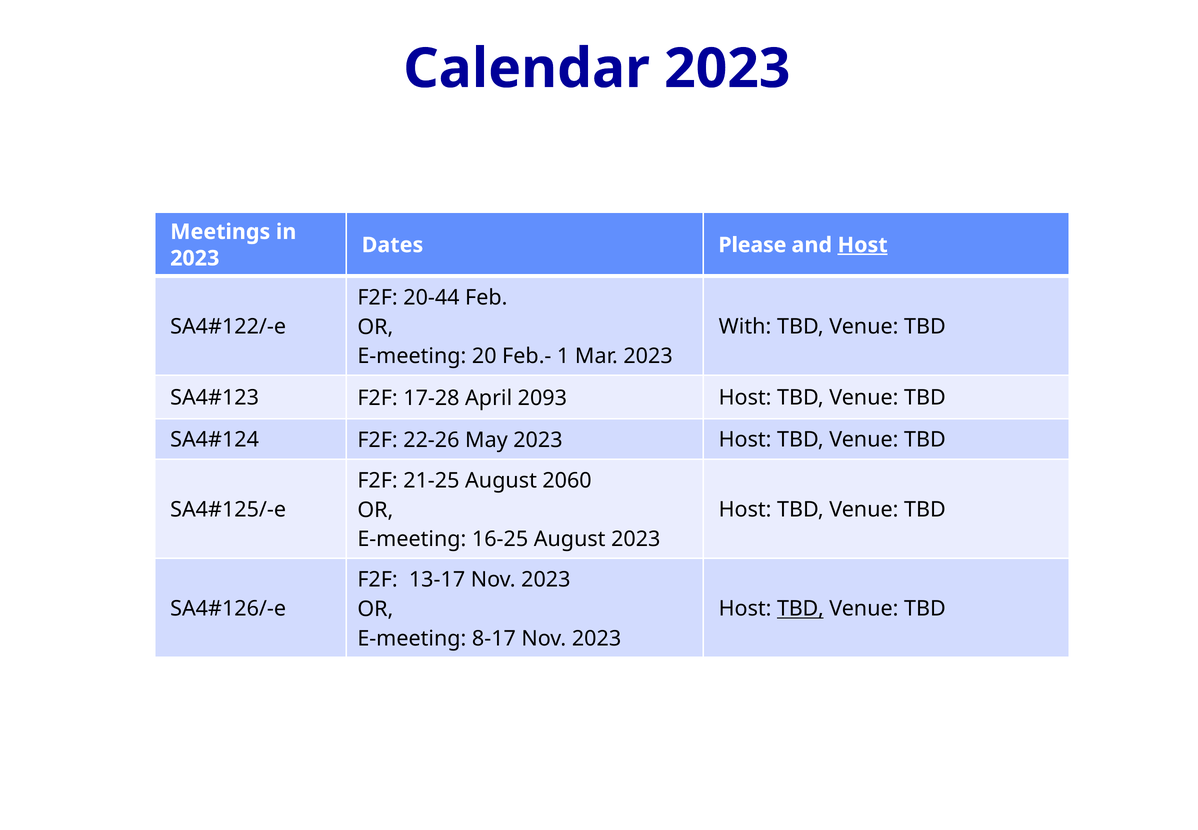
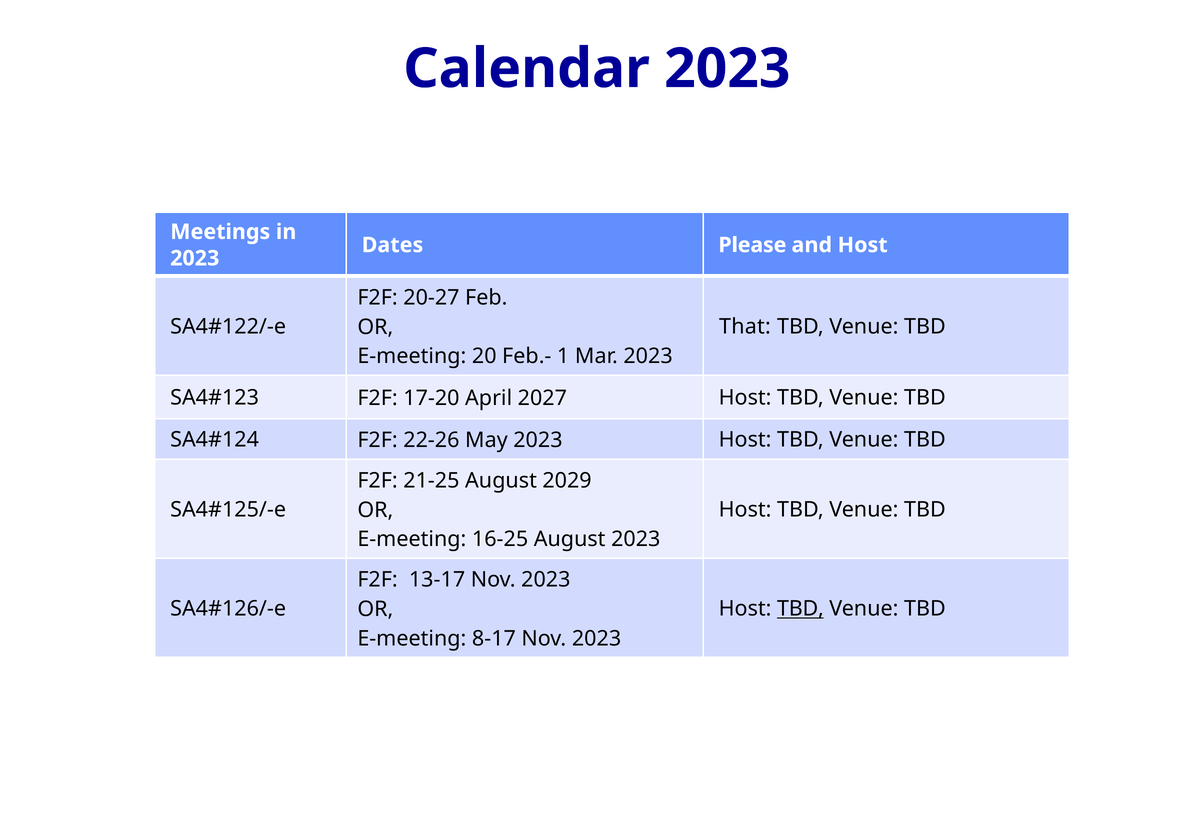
Host underline: present -> none (863, 245)
20-44: 20-44 -> 20-27 (431, 297)
With: With -> That (745, 326)
17-28: 17-28 -> 17-20 (431, 398)
2093: 2093 -> 2027 (542, 398)
2060: 2060 -> 2029 (567, 480)
